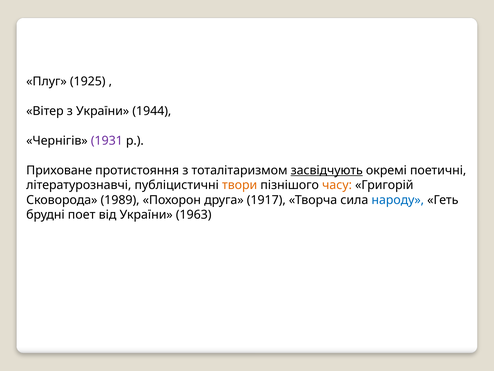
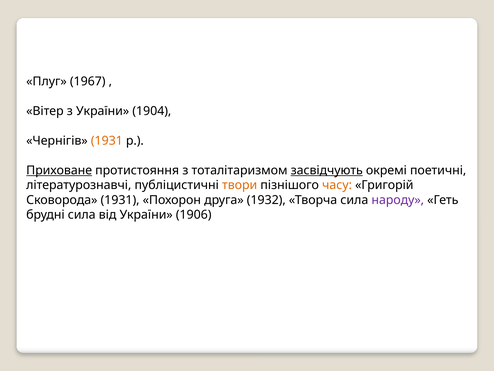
1925: 1925 -> 1967 (88, 81)
1944: 1944 -> 1904 (152, 111)
1931 colour: purple -> orange (107, 140)
Приховане underline: none -> present (59, 170)
Сковорода 1989: 1989 -> 1931 (120, 200)
1917: 1917 -> 1932 (266, 200)
народу colour: blue -> purple (398, 200)
брудні поет: поет -> сила (82, 215)
1963: 1963 -> 1906 (194, 215)
